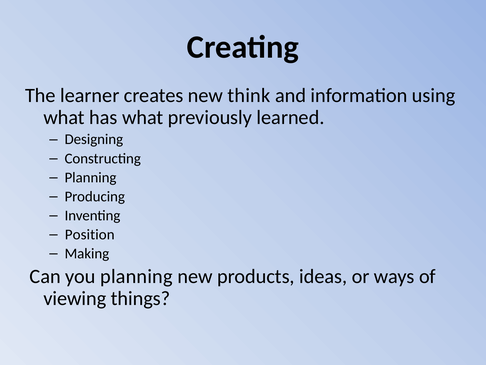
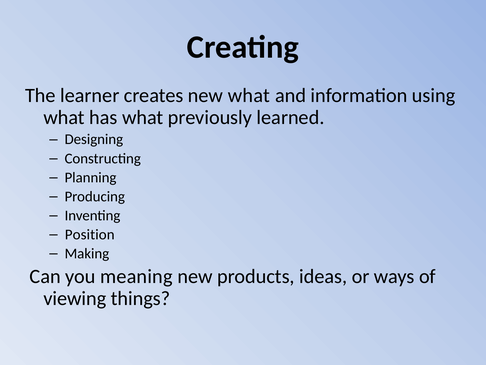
new think: think -> what (249, 95)
you planning: planning -> meaning (136, 276)
